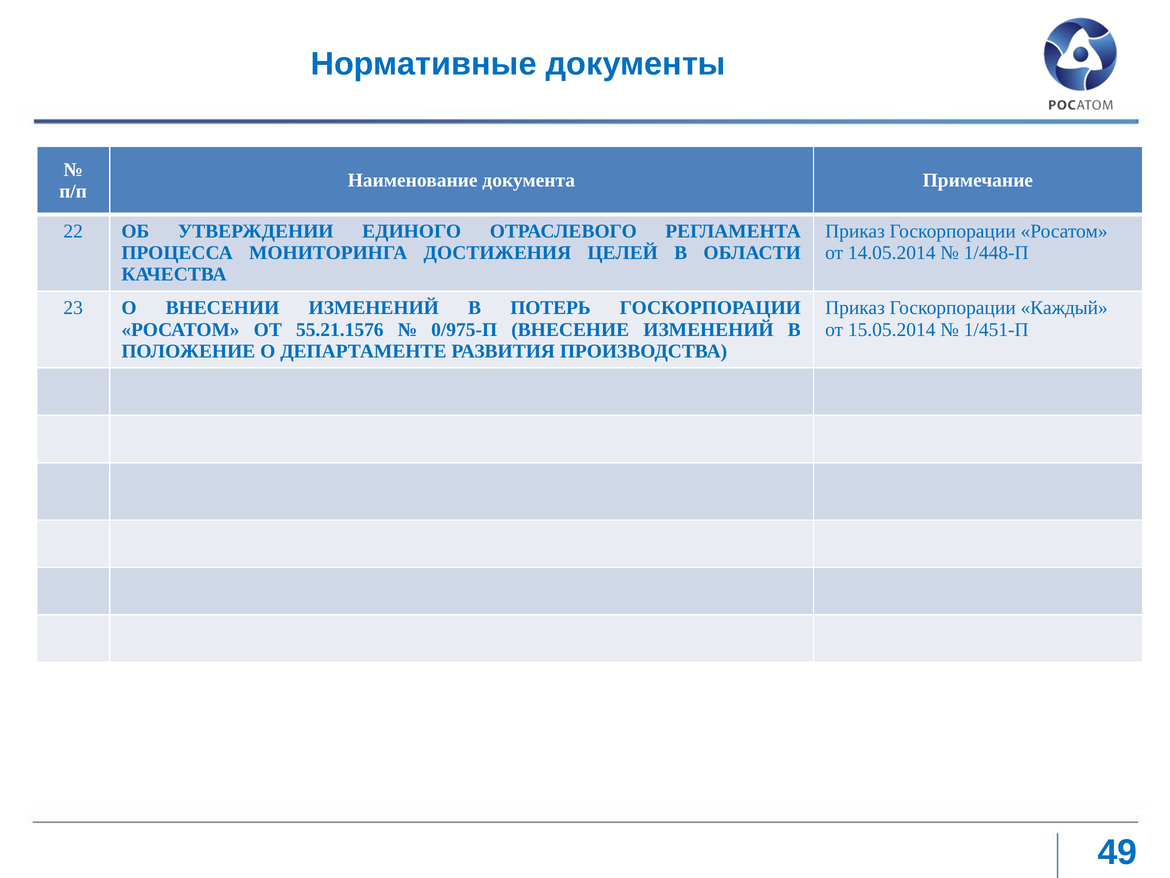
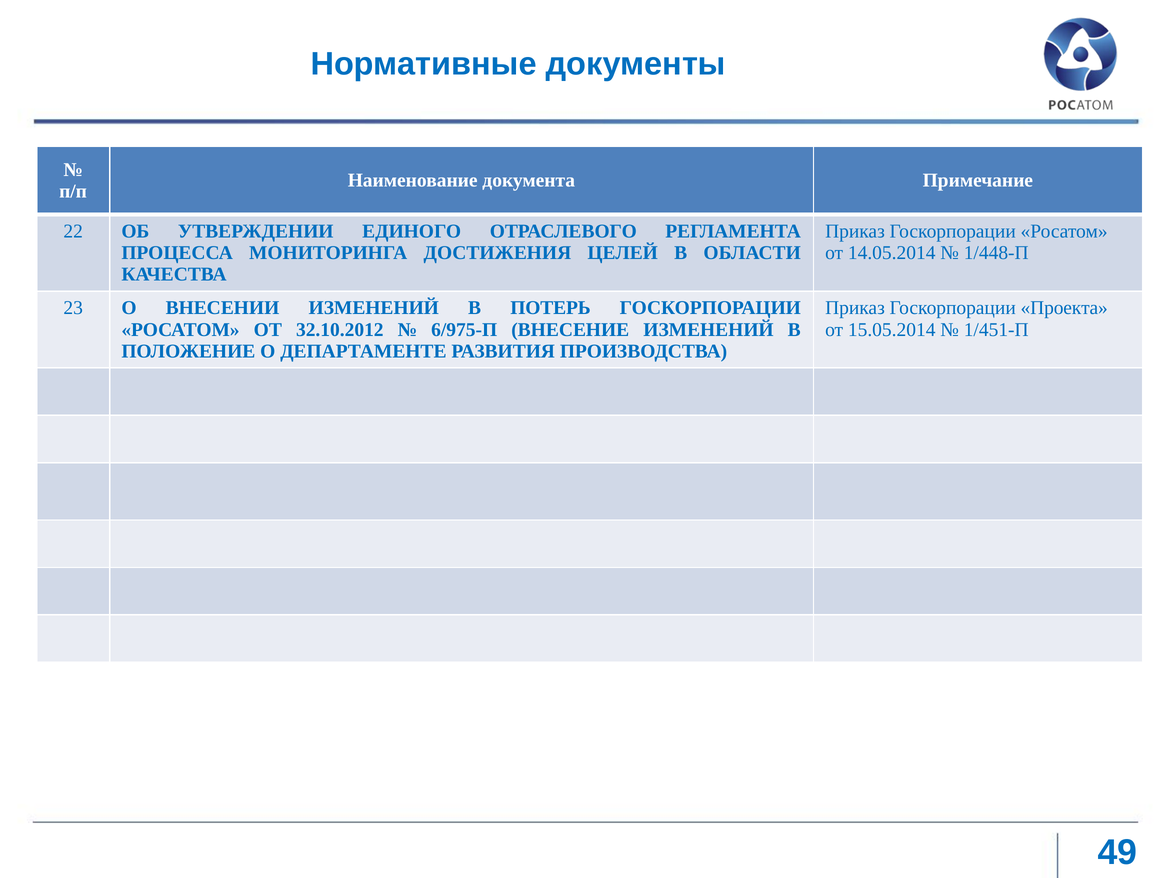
Каждый: Каждый -> Проекта (1064, 308)
55.21.1576: 55.21.1576 -> 32.10.2012 (340, 329)
0/975-П: 0/975-П -> 6/975-П (464, 329)
